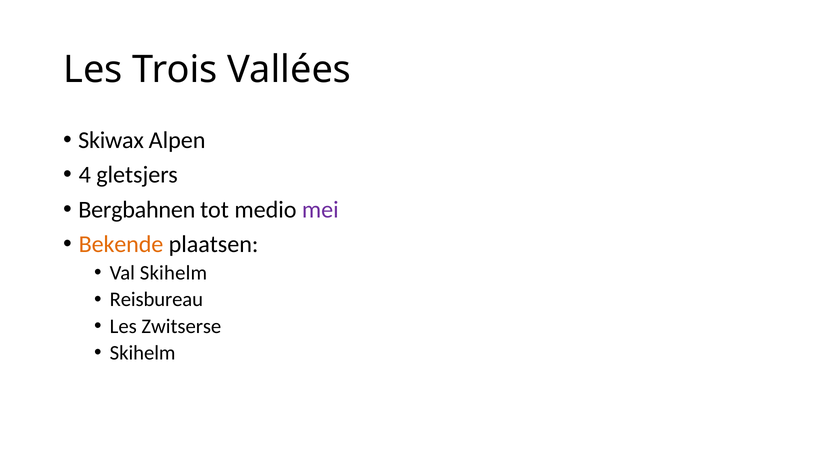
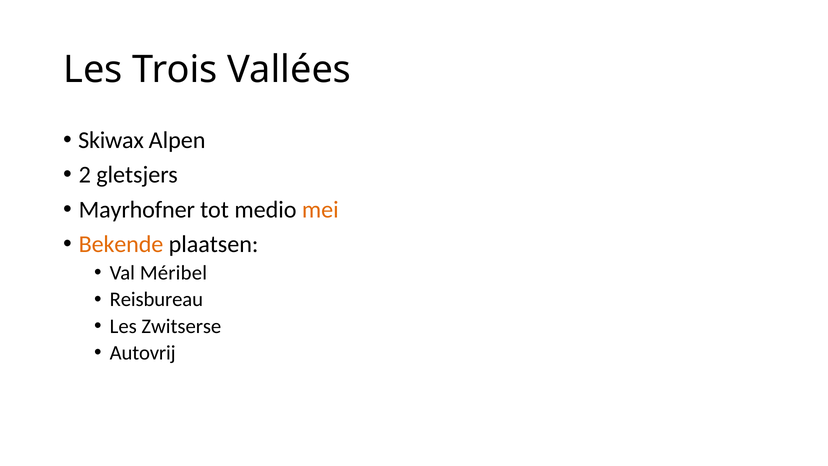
4: 4 -> 2 (85, 175)
Bergbahnen: Bergbahnen -> Mayrhofner (137, 209)
mei colour: purple -> orange (320, 209)
Val Skihelm: Skihelm -> Méribel (173, 273)
Skihelm: Skihelm -> Autovrij (143, 353)
